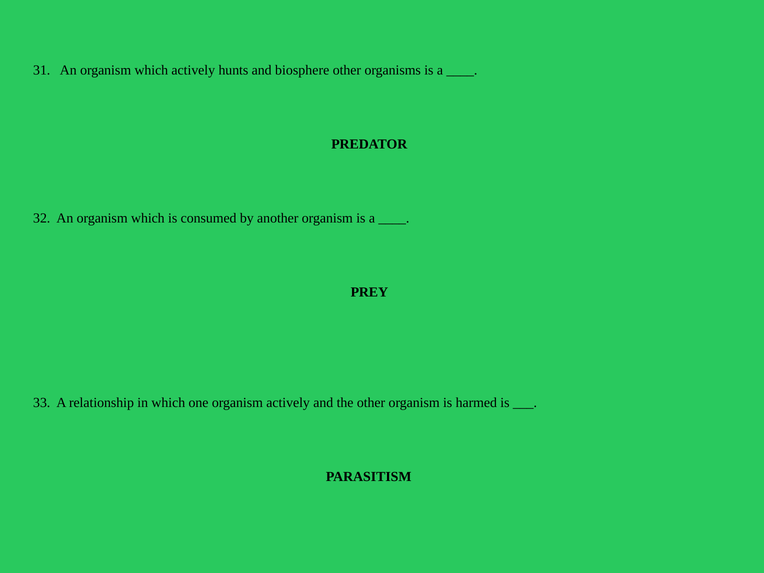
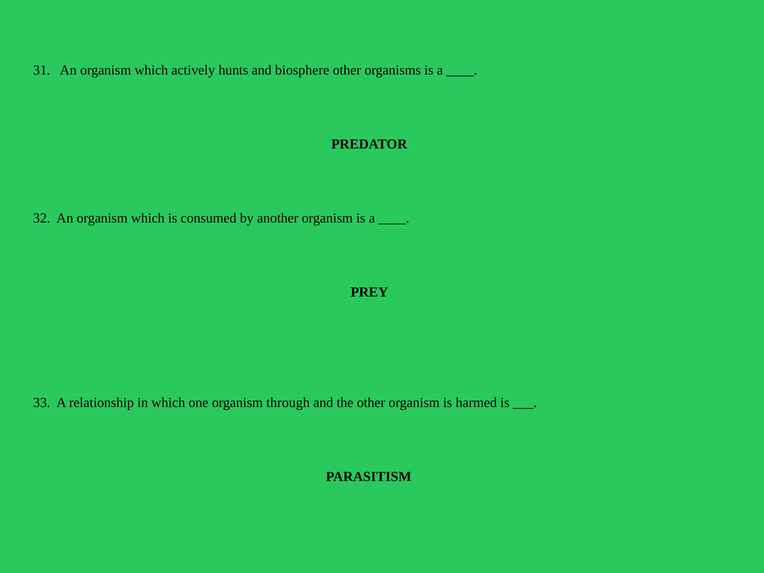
organism actively: actively -> through (288, 403)
